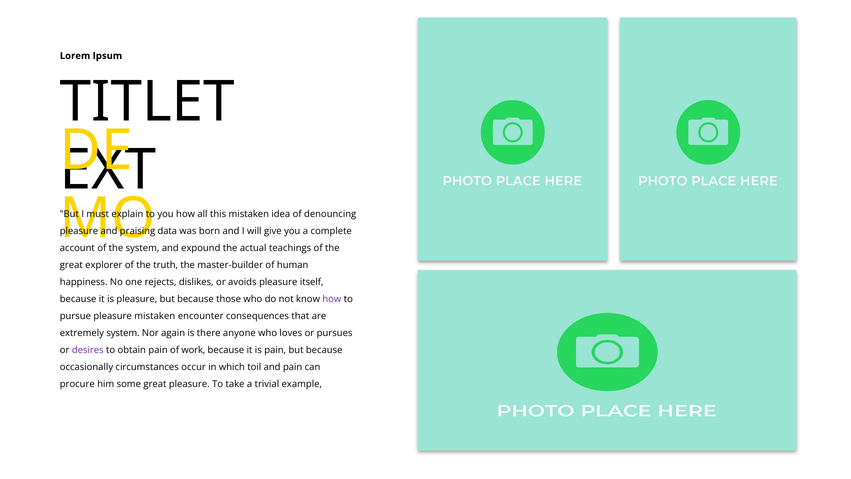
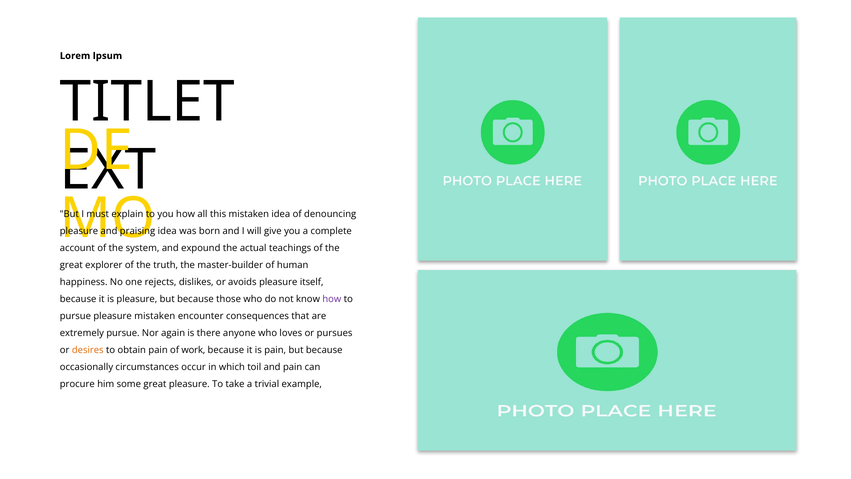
data: data -> idea (167, 231)
extremely system: system -> pursue (123, 333)
desires colour: purple -> orange (88, 350)
